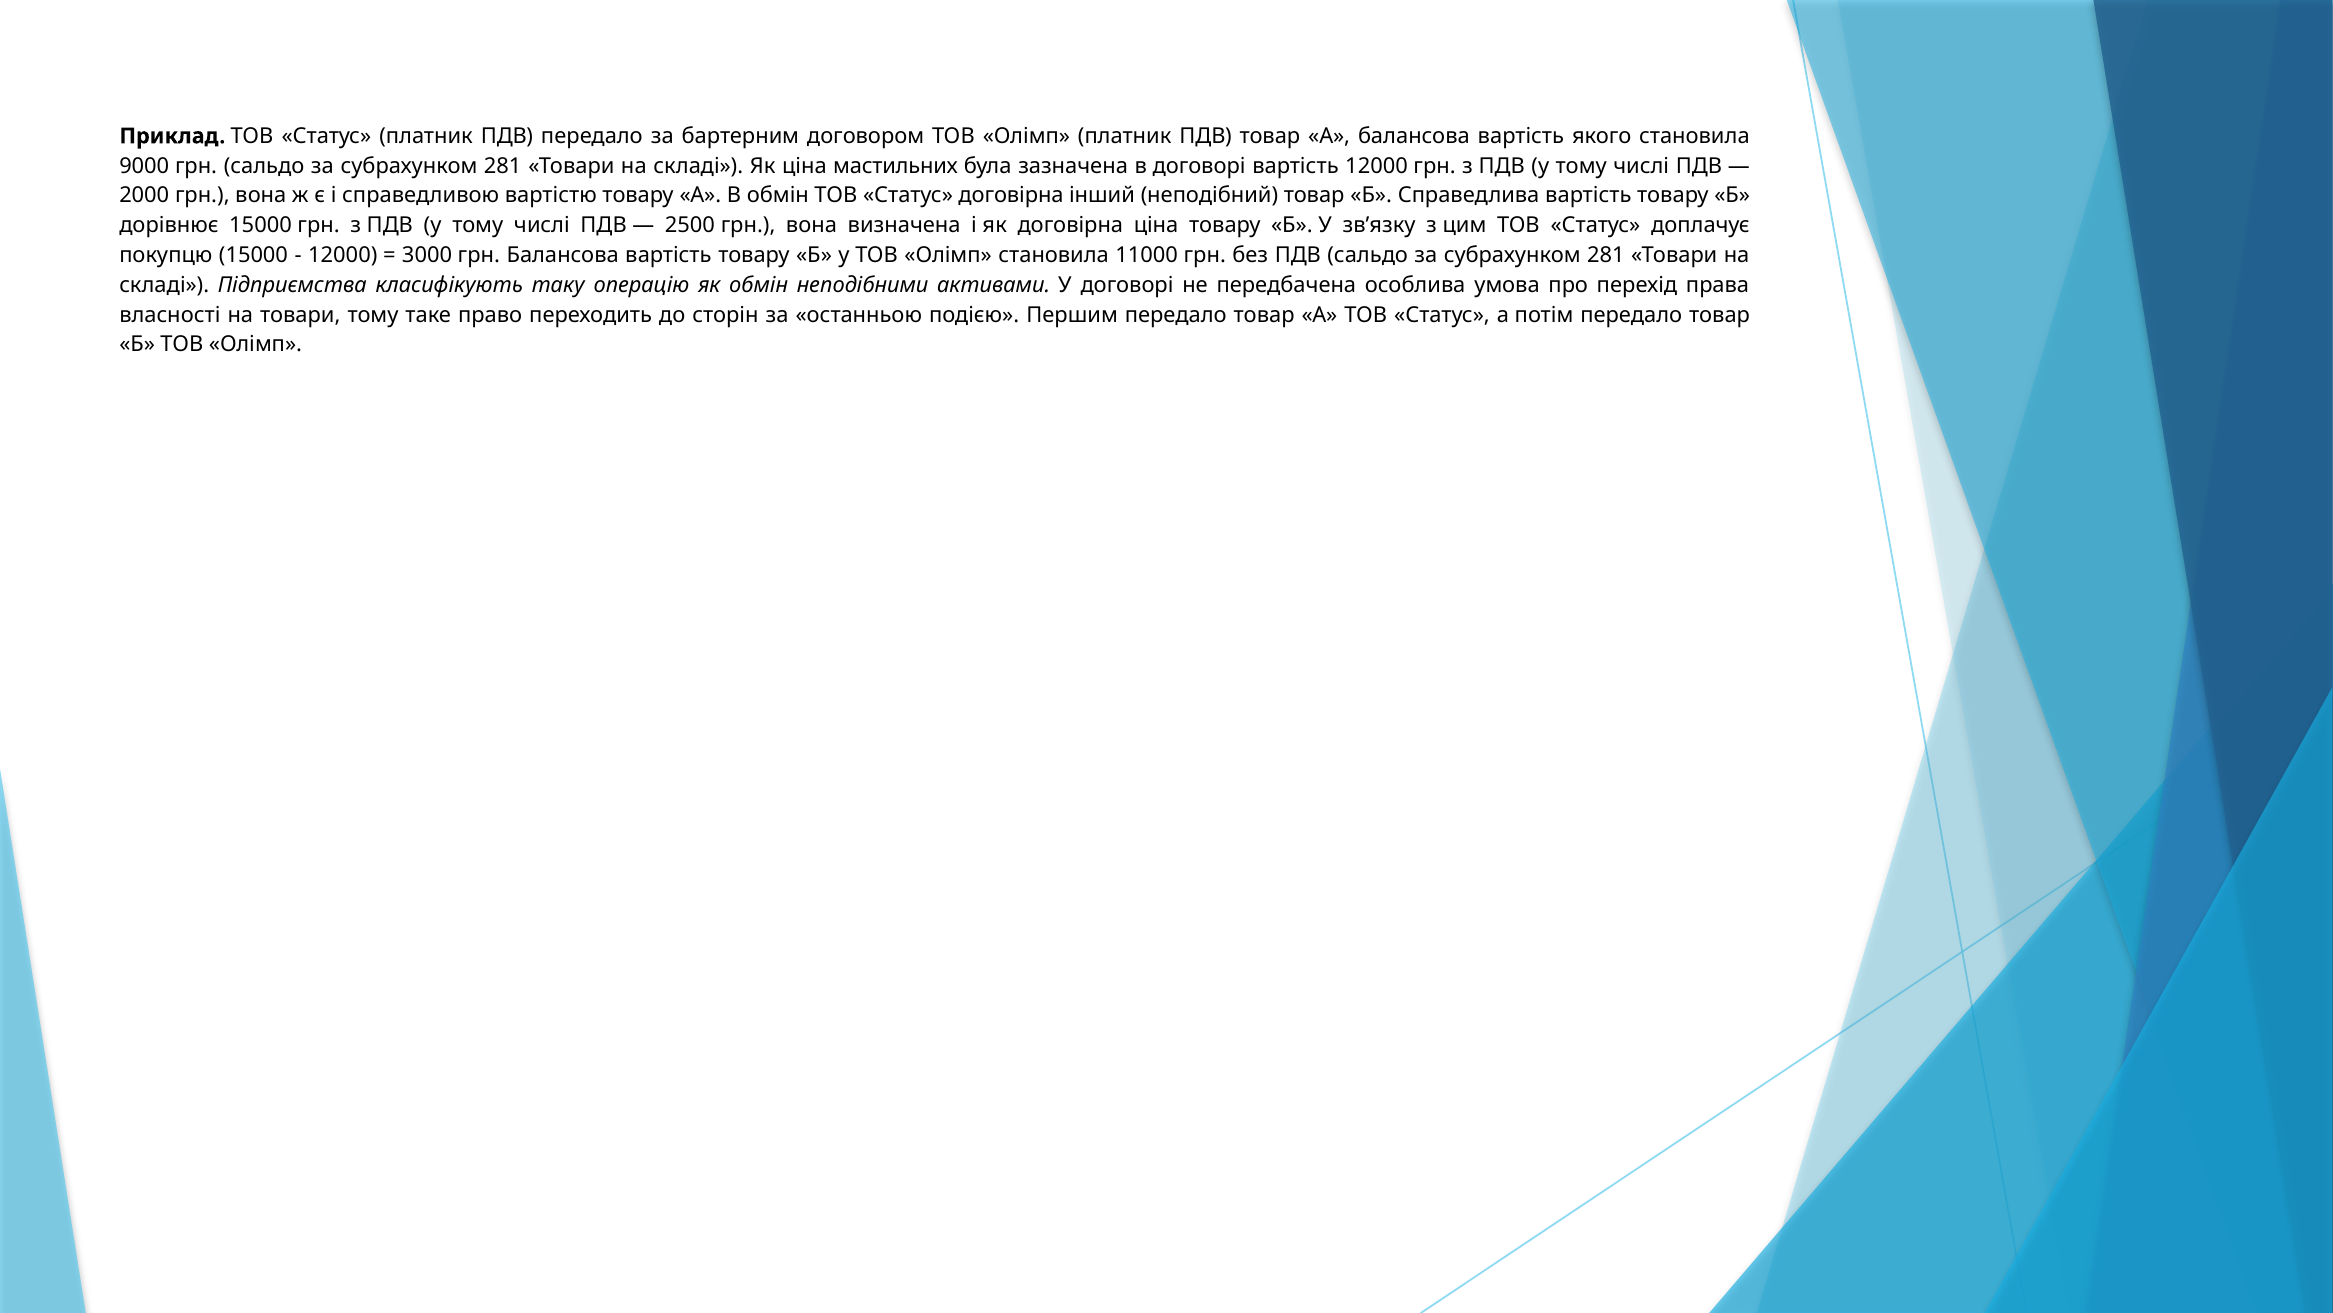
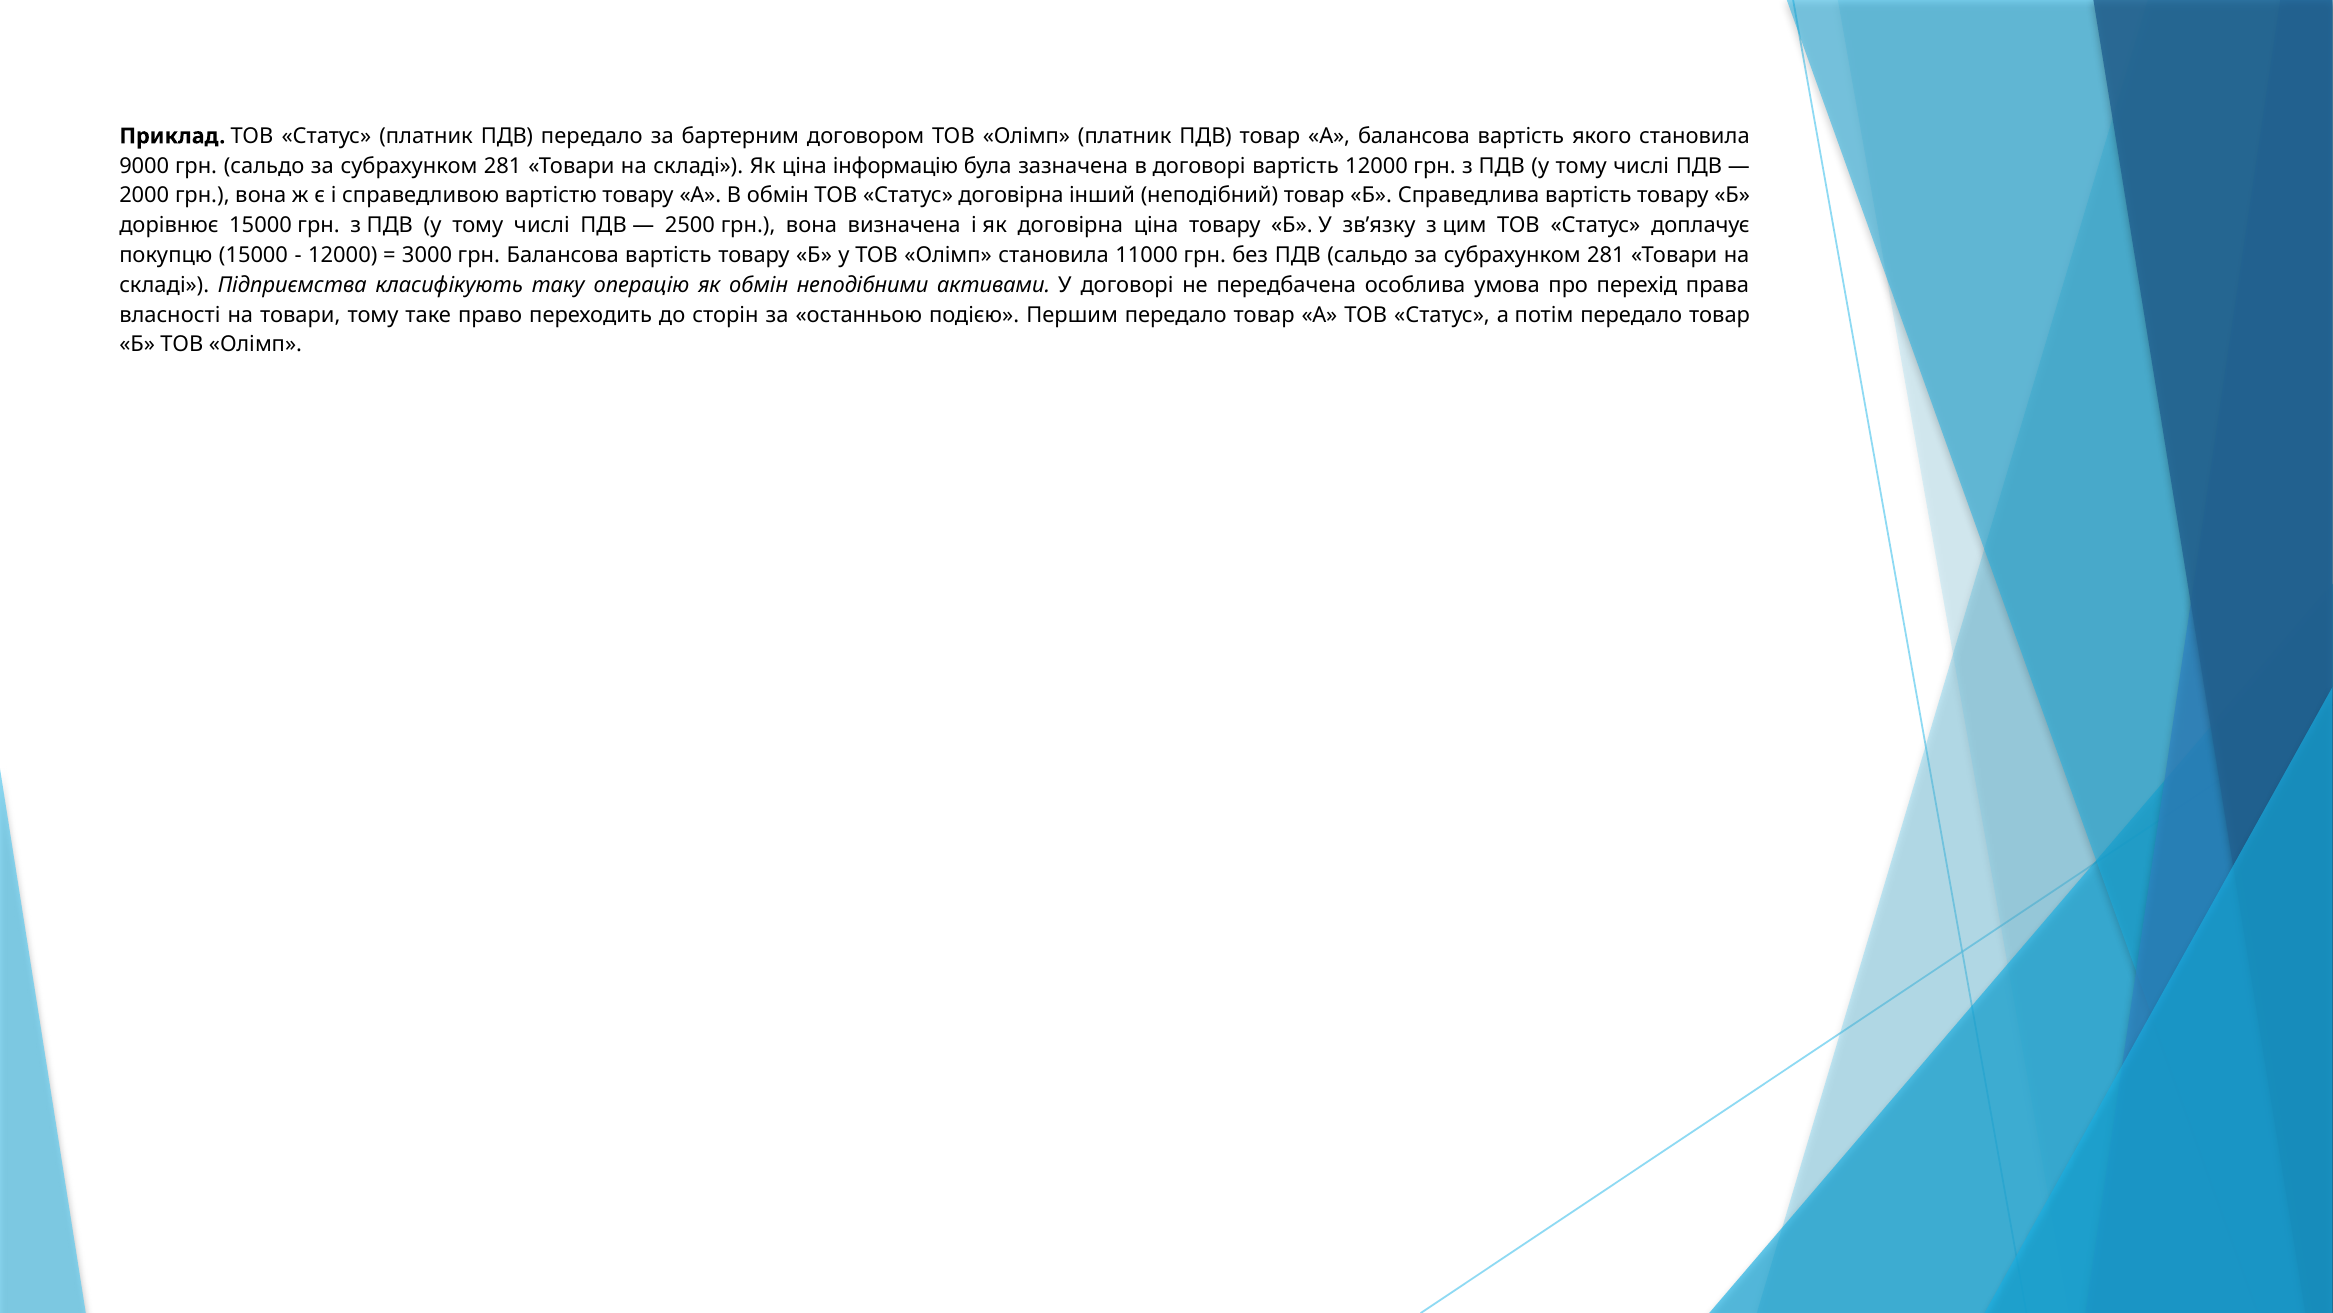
мастильних: мастильних -> інформацію (896, 166)
